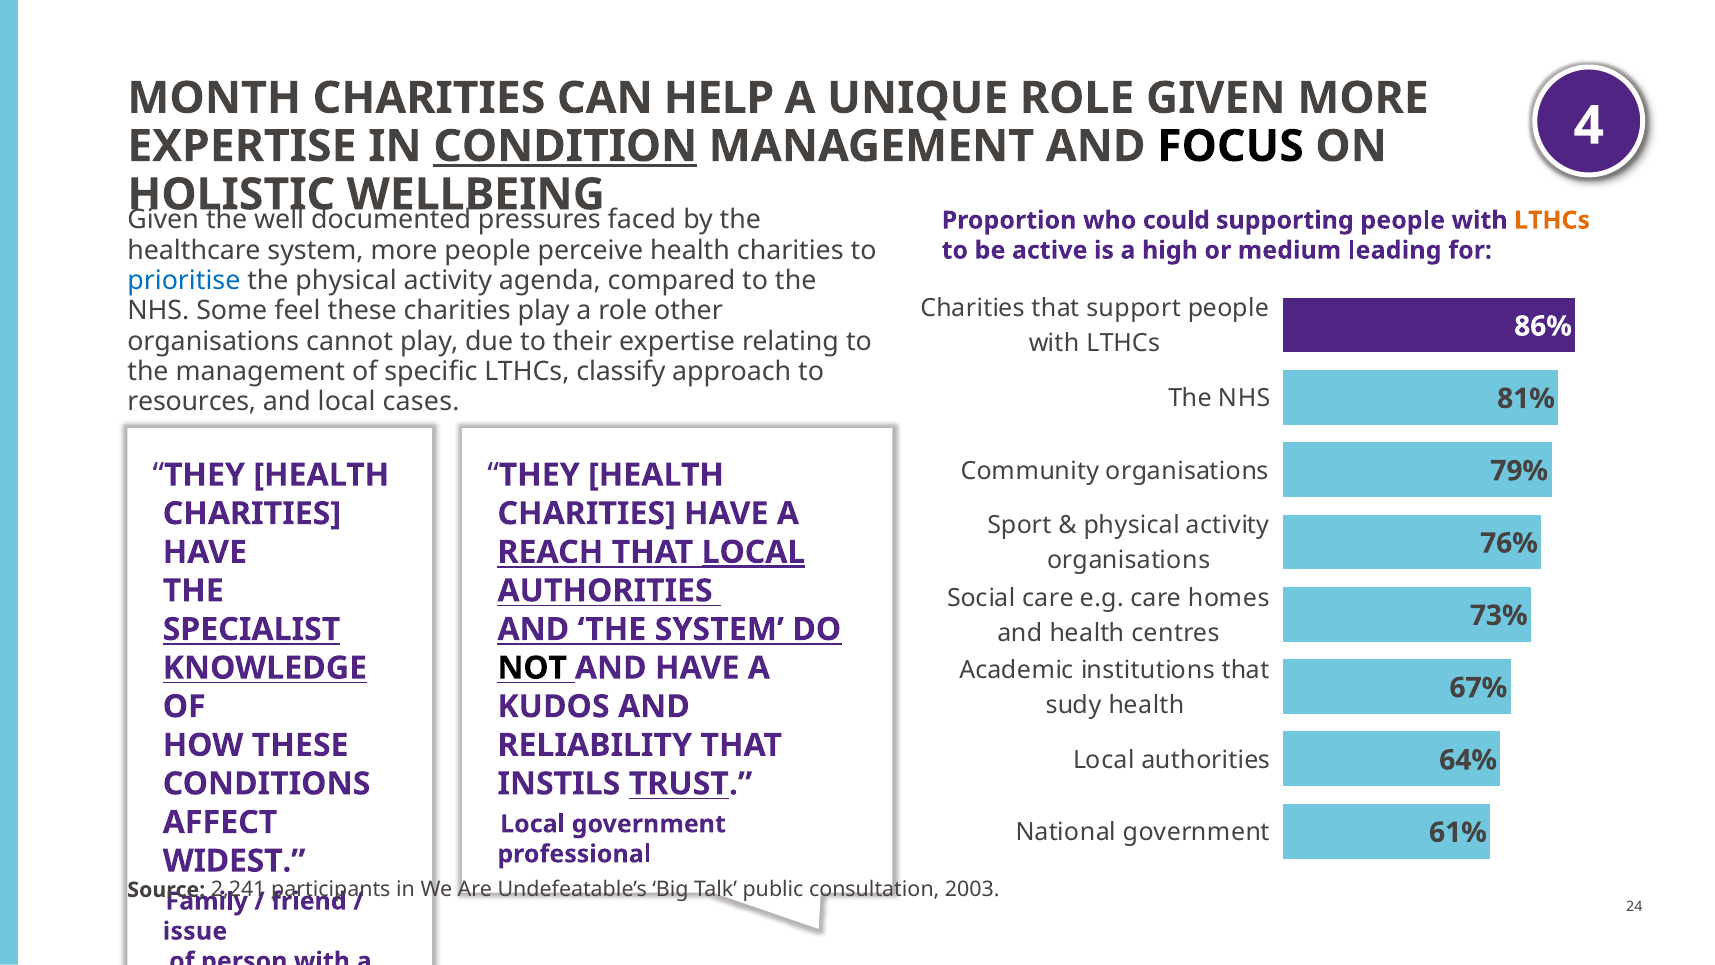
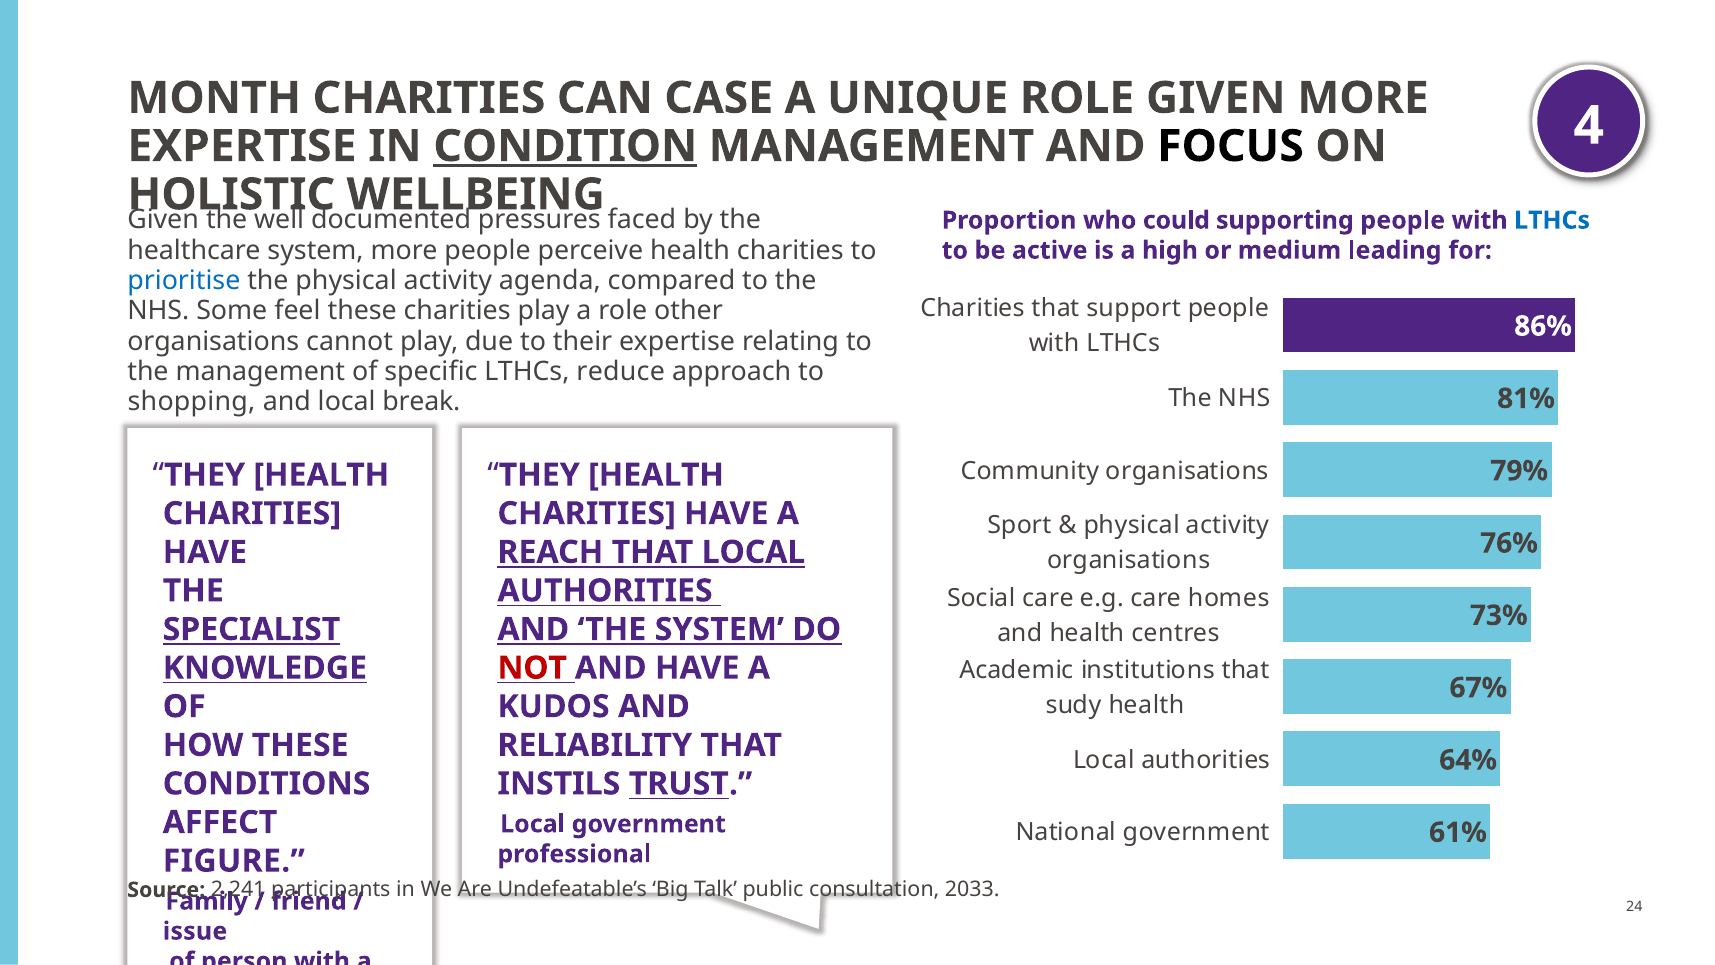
HELP: HELP -> CASE (719, 98)
LTHCs colour: orange -> blue (1552, 220)
classify: classify -> reduce (621, 372)
resources: resources -> shopping (192, 402)
cases: cases -> break (421, 402)
LOCAL underline: present -> none (753, 552)
NOT colour: black -> red (532, 668)
WIDEST: WIDEST -> FIGURE (234, 861)
2003: 2003 -> 2033 (972, 890)
